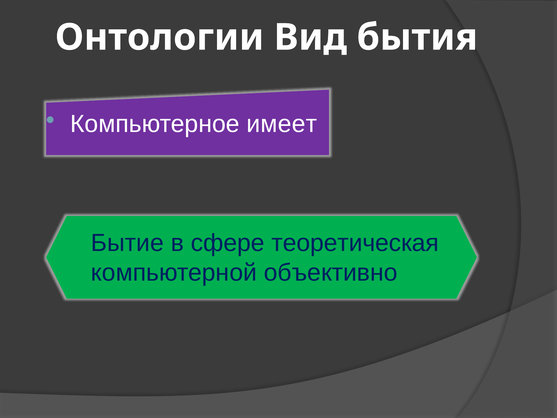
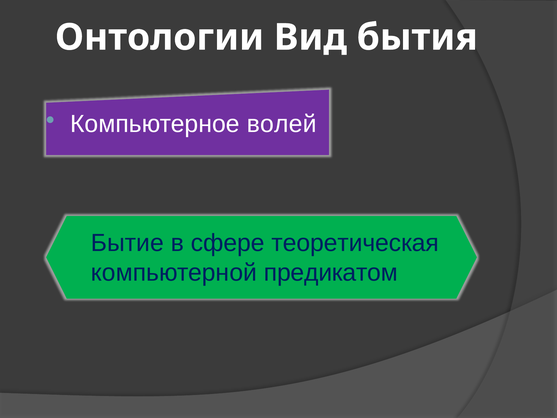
имеет: имеет -> волей (282, 124)
объективно: объективно -> предикатом (331, 272)
